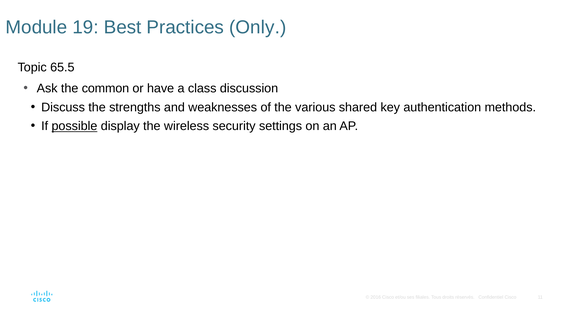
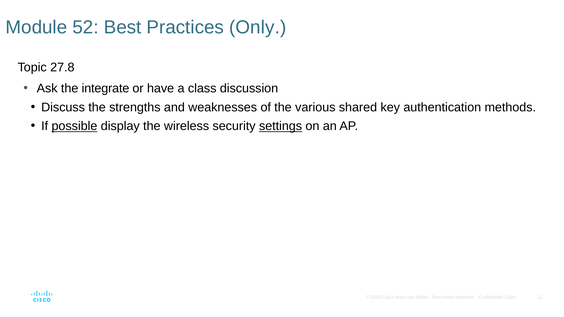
19: 19 -> 52 (86, 27)
65.5: 65.5 -> 27.8 (62, 67)
common: common -> integrate (105, 89)
settings underline: none -> present (281, 126)
